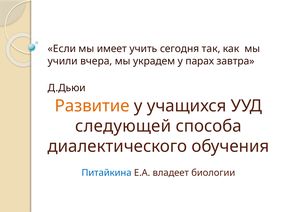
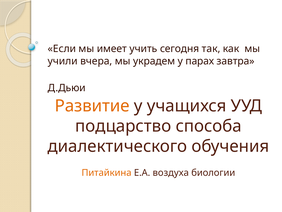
следующей: следующей -> подцарство (123, 126)
Питайкина colour: blue -> orange (106, 172)
владеет: владеет -> воздуха (171, 172)
